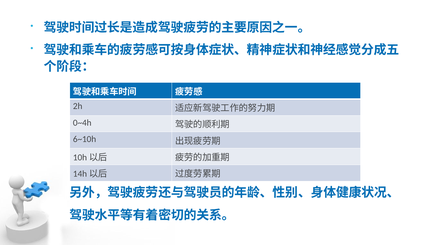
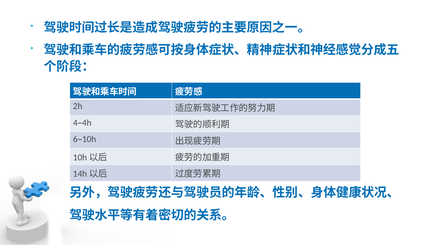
0~4h: 0~4h -> 4~4h (82, 123)
